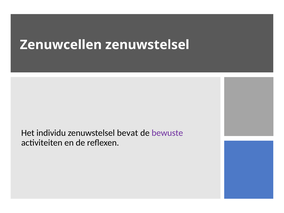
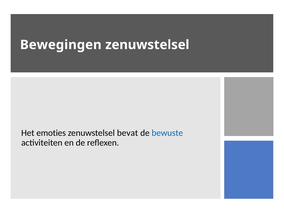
Zenuwcellen: Zenuwcellen -> Bewegingen (61, 45)
individu: individu -> emoties (51, 133)
bewuste colour: purple -> blue (167, 133)
